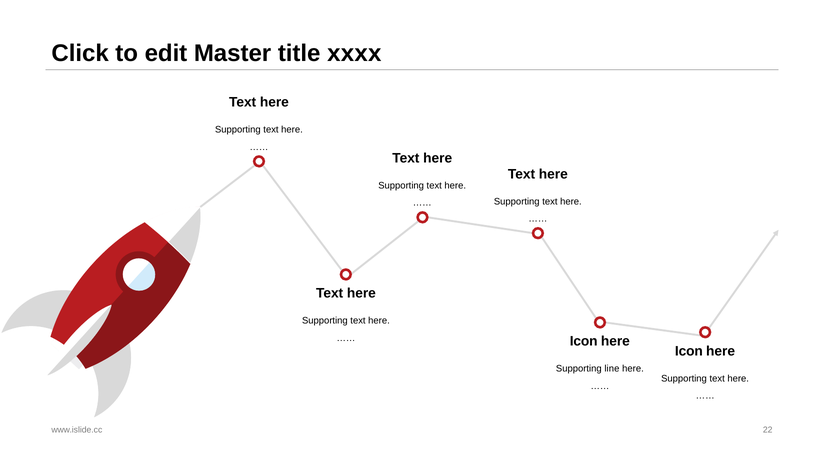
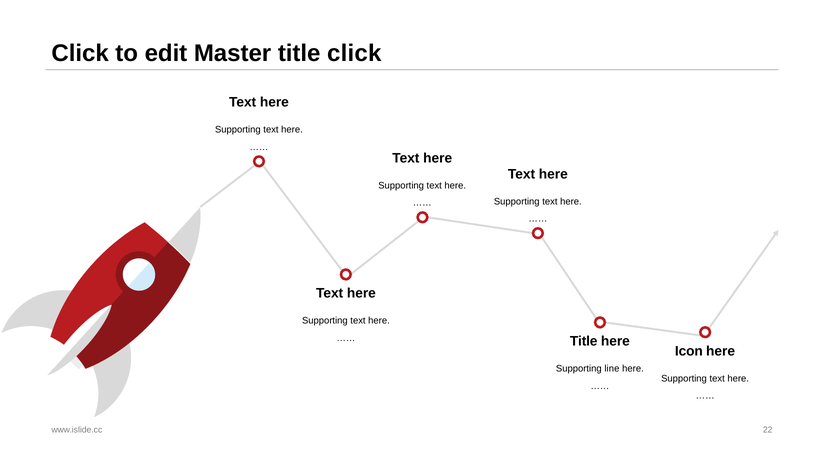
title xxxx: xxxx -> click (354, 53)
Icon: Icon -> Title (584, 341)
